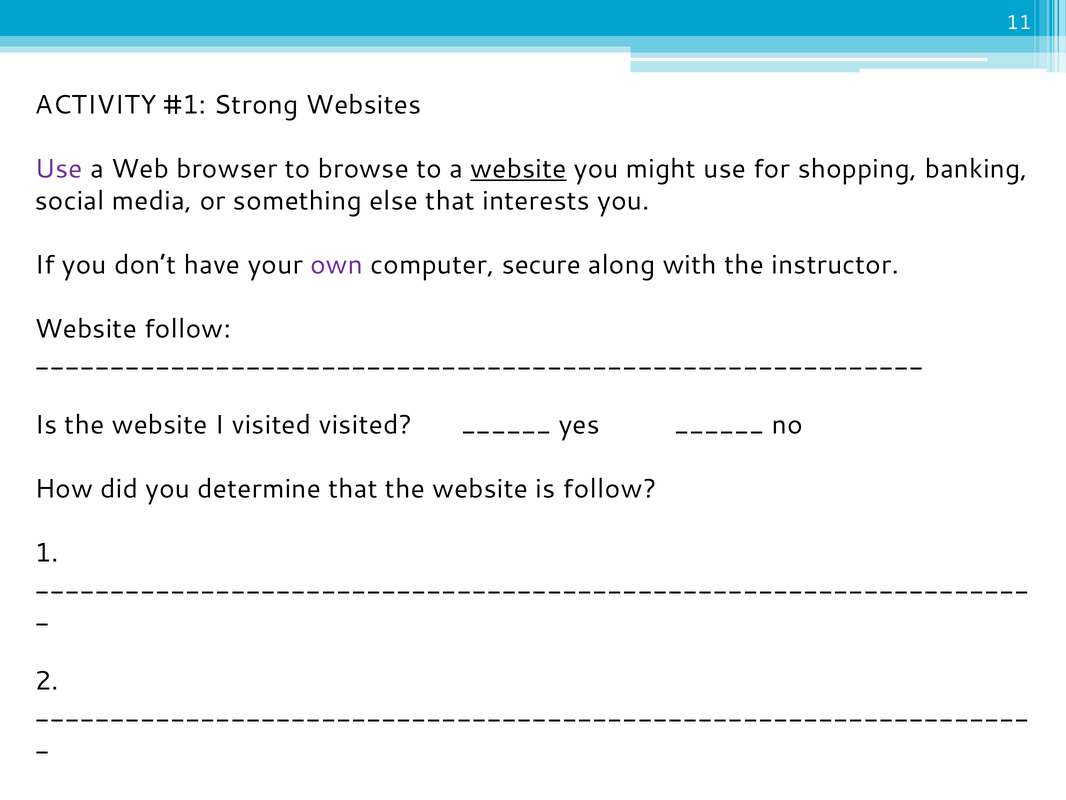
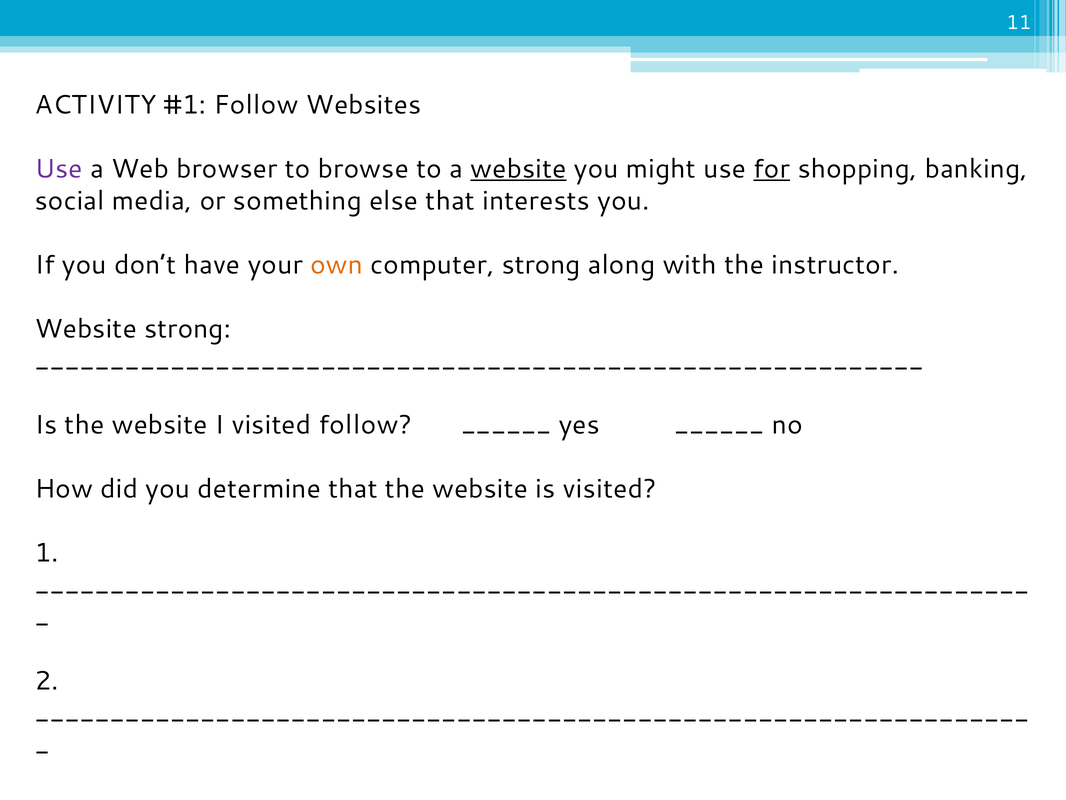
Strong: Strong -> Follow (256, 105)
for underline: none -> present (772, 169)
own colour: purple -> orange (337, 265)
computer secure: secure -> strong (541, 265)
Website follow: follow -> strong (188, 329)
visited visited: visited -> follow (365, 425)
is follow: follow -> visited (610, 489)
